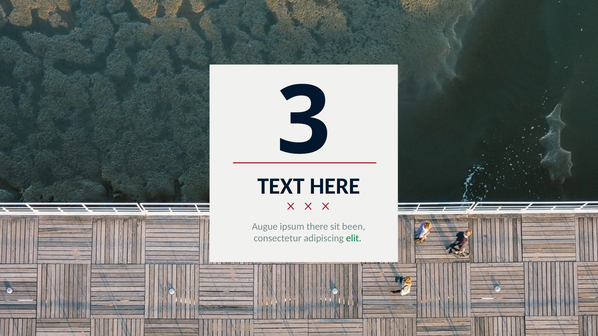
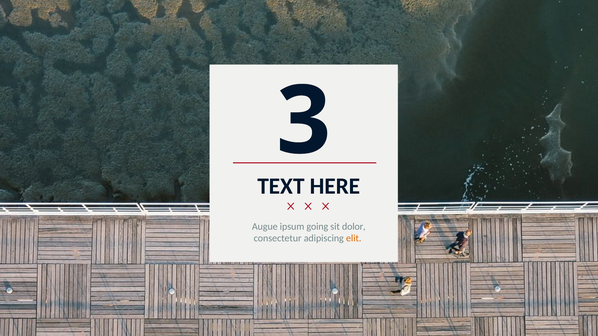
there: there -> going (317, 227)
been: been -> dolor (354, 227)
elit colour: green -> orange (354, 239)
